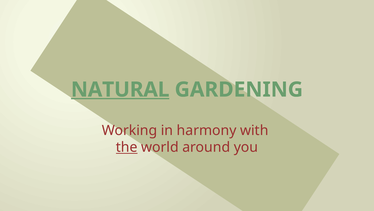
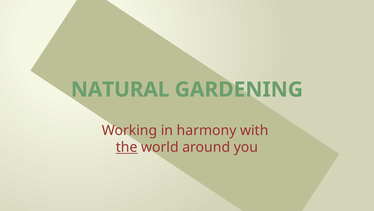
NATURAL underline: present -> none (120, 89)
